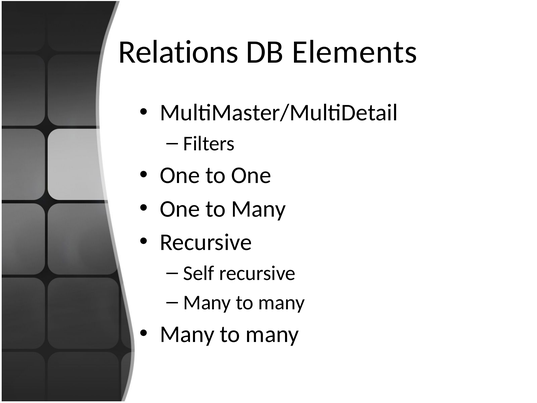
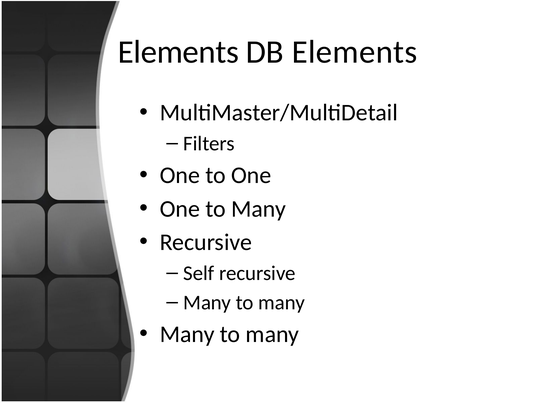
Relations: Relations -> Elements (178, 52)
